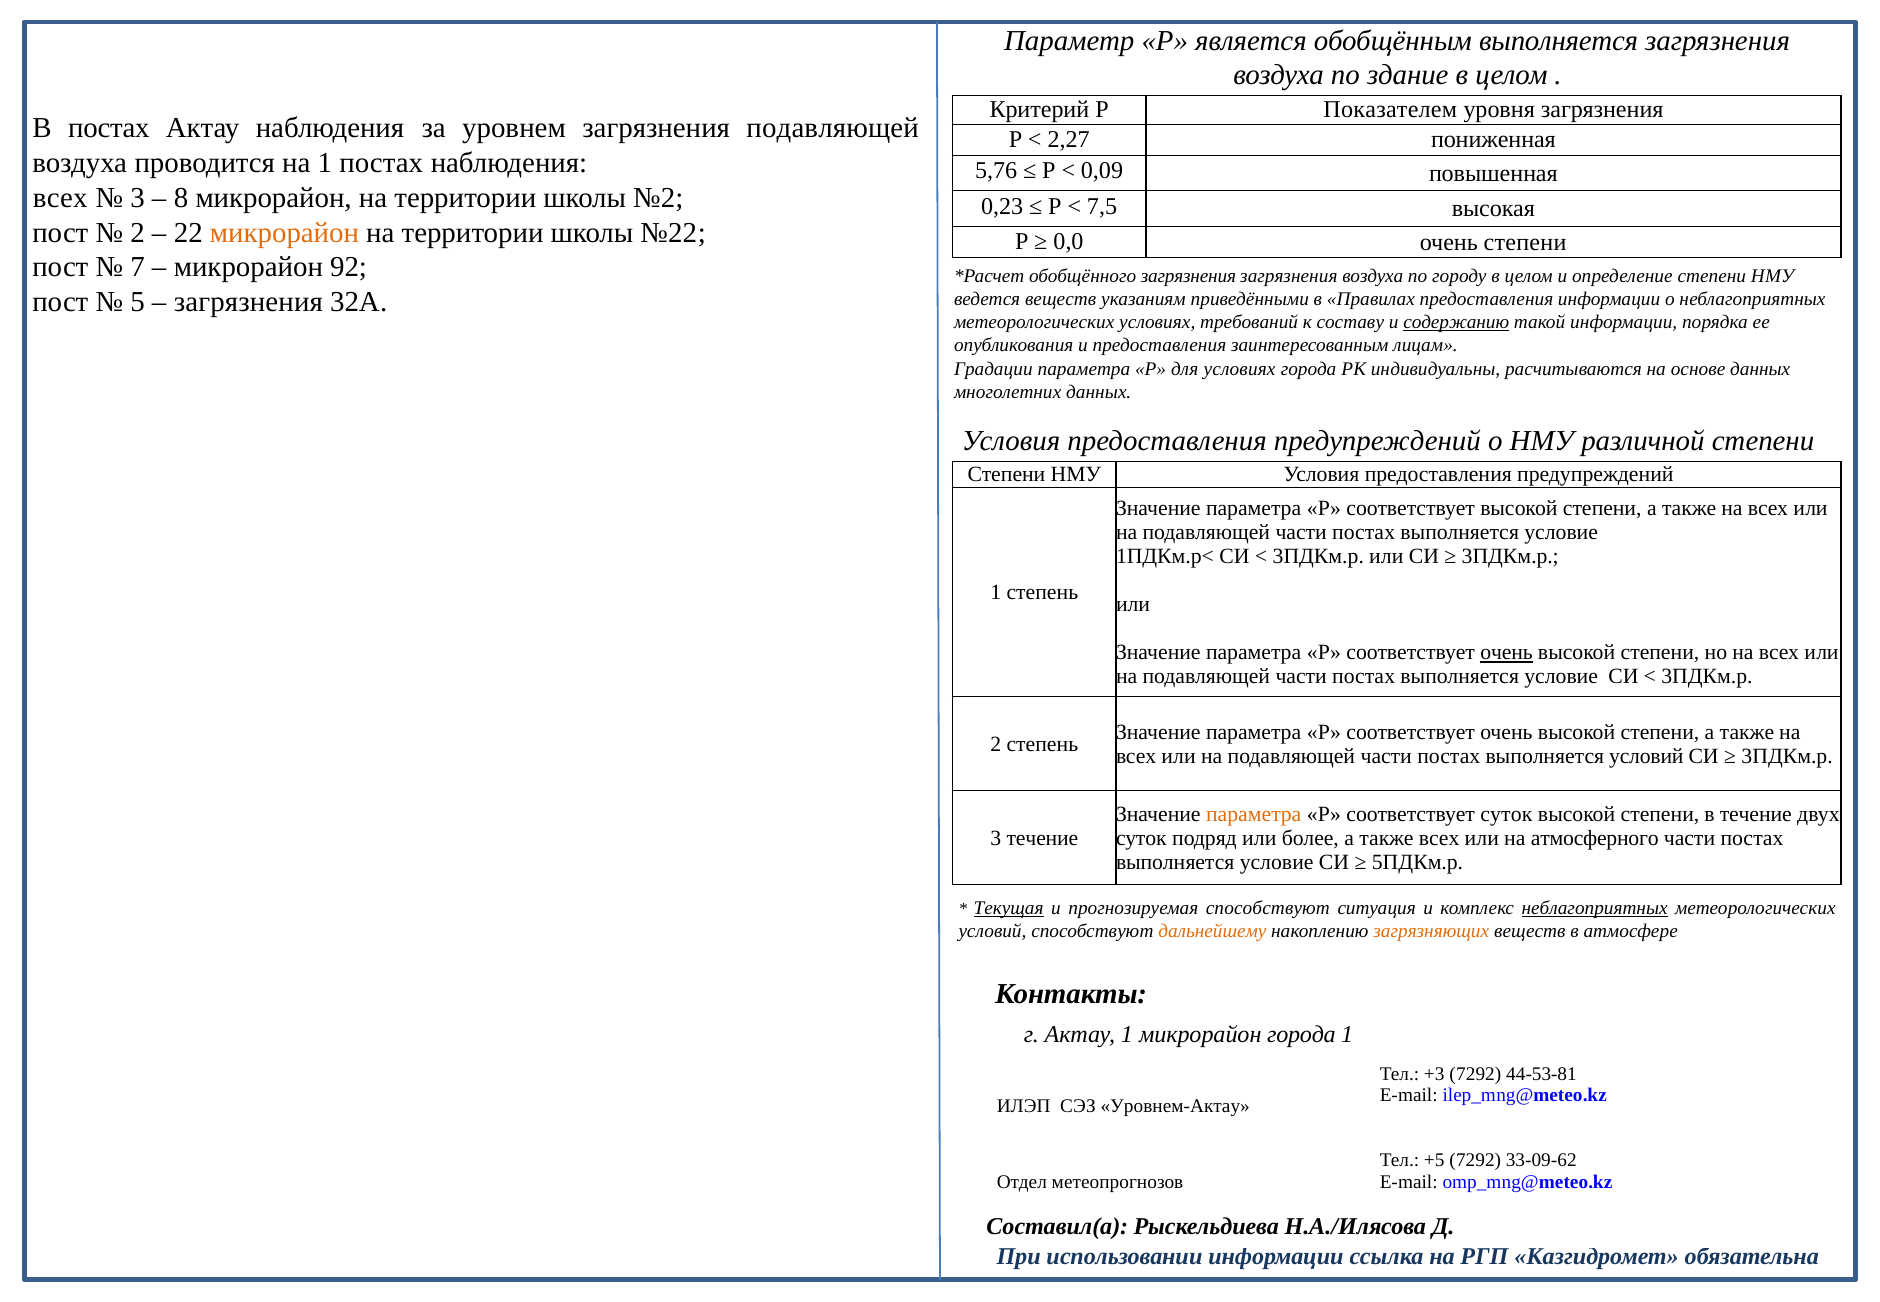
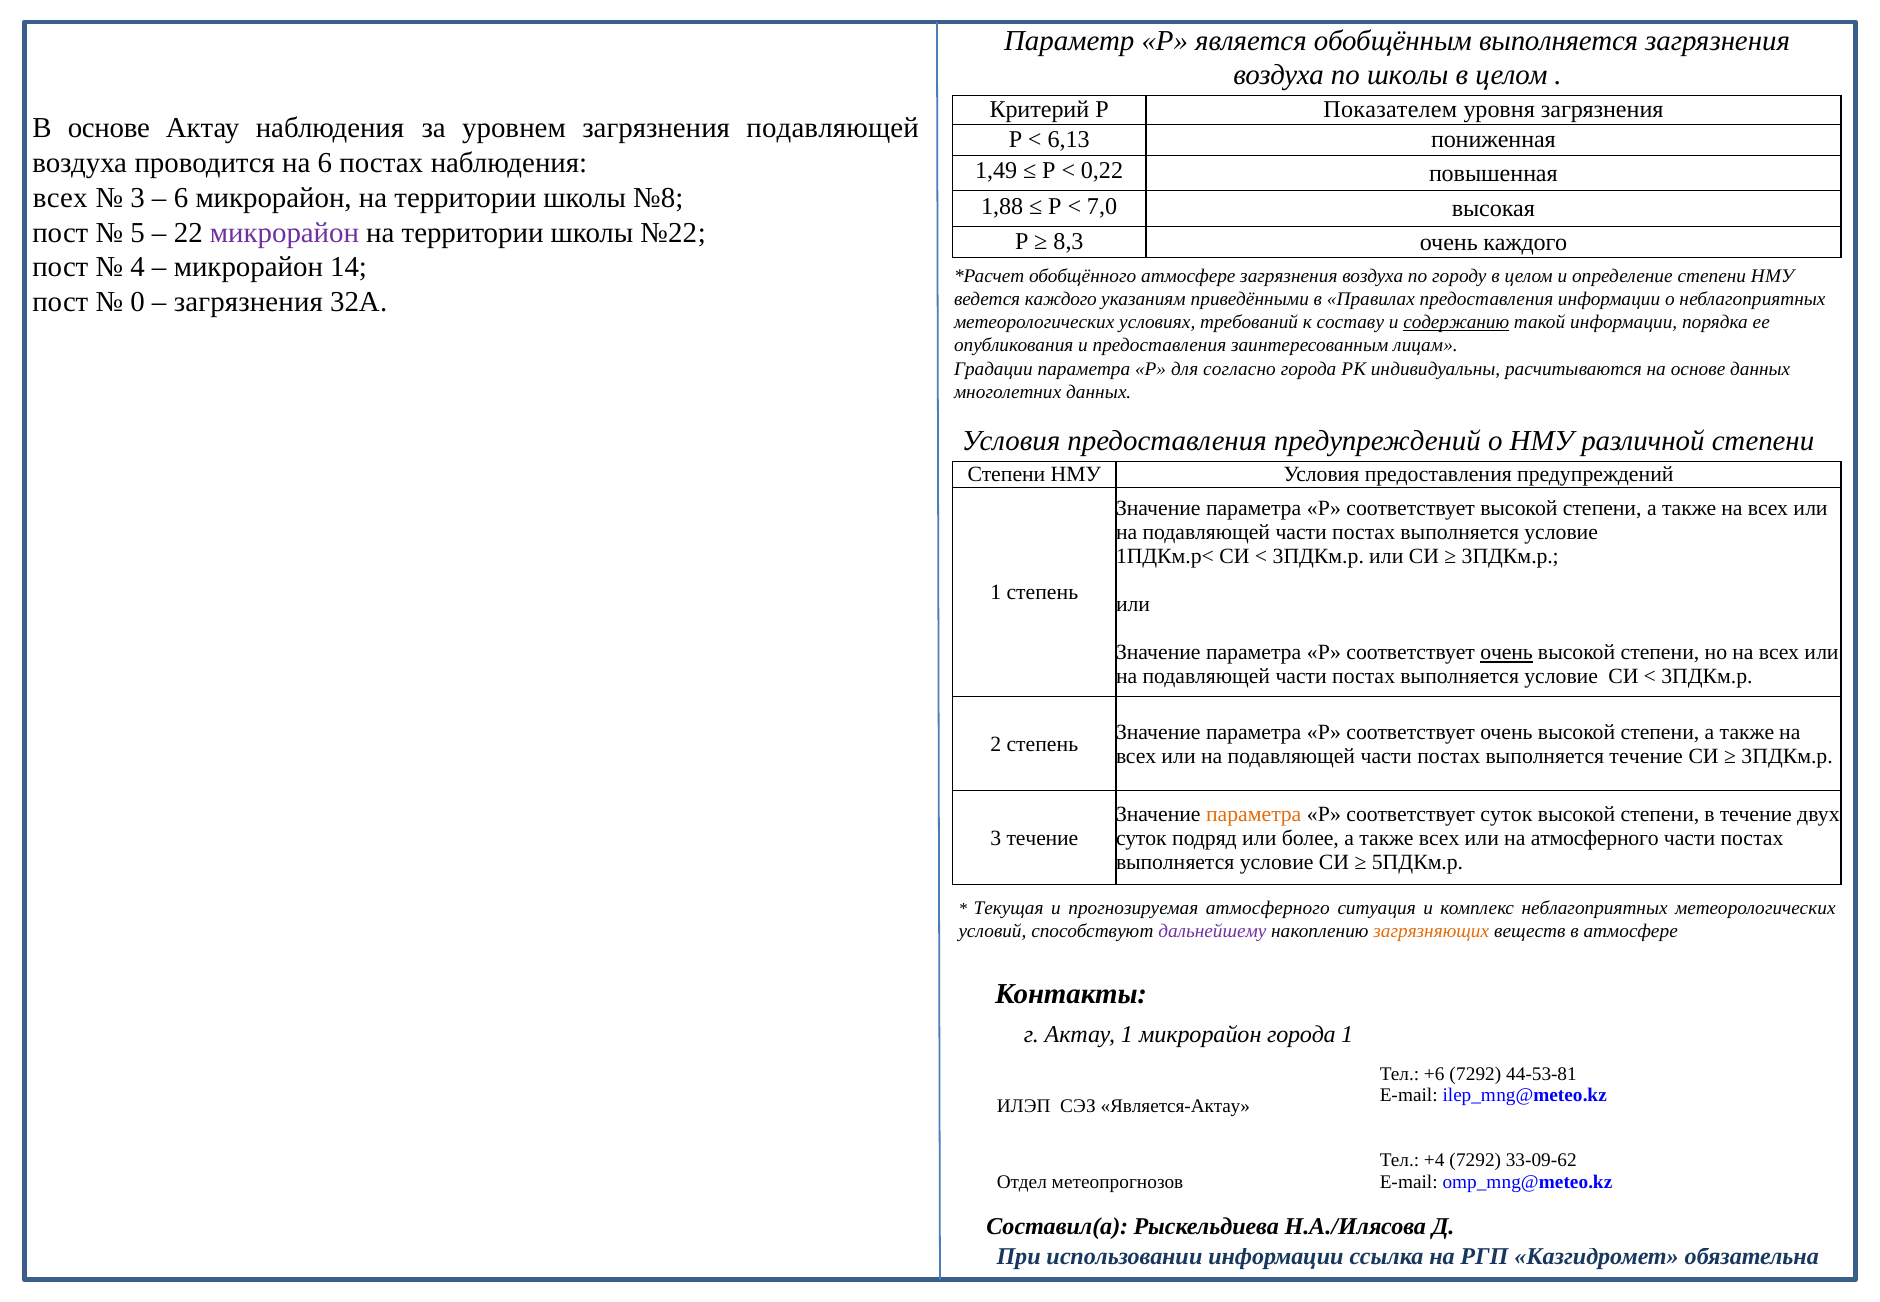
по здание: здание -> школы (1408, 75)
В постах: постах -> основе (109, 128)
2,27: 2,27 -> 6,13 (1069, 139)
на 1: 1 -> 6 (325, 163)
5,76: 5,76 -> 1,49 (996, 170)
0,09: 0,09 -> 0,22 (1102, 170)
8: 8 -> 6 (181, 198)
№2: №2 -> №8 (658, 198)
0,23: 0,23 -> 1,88 (1002, 206)
7,5: 7,5 -> 7,0 (1102, 206)
2: 2 -> 5 (138, 232)
микрорайон colour: orange -> purple (285, 232)
0,0: 0,0 -> 8,3 (1069, 242)
очень степени: степени -> каждого (1525, 242)
7: 7 -> 4 (138, 267)
92: 92 -> 14 (349, 267)
обобщённого загрязнения: загрязнения -> атмосфере (1188, 276)
5: 5 -> 0 (138, 302)
ведется веществ: веществ -> каждого (1061, 299)
для условиях: условиях -> согласно (1240, 369)
выполняется условий: условий -> течение (1646, 756)
Текущая underline: present -> none (1009, 908)
прогнозируемая способствуют: способствуют -> атмосферного (1268, 908)
неблагоприятных underline: present -> none (1595, 908)
дальнейшему colour: orange -> purple (1212, 931)
+3: +3 -> +6 (1434, 1073)
Уровнем-Актау: Уровнем-Актау -> Является-Актау (1175, 1105)
+5: +5 -> +4 (1434, 1160)
